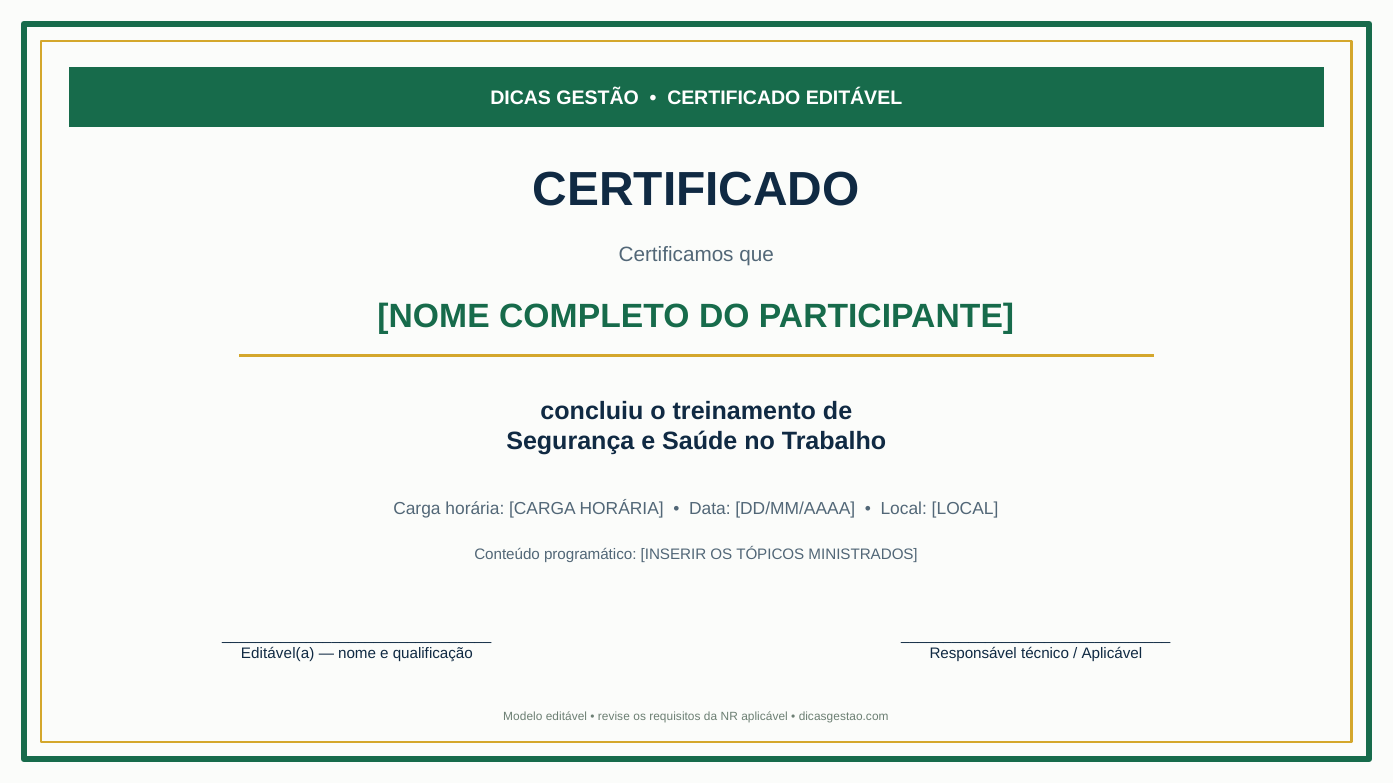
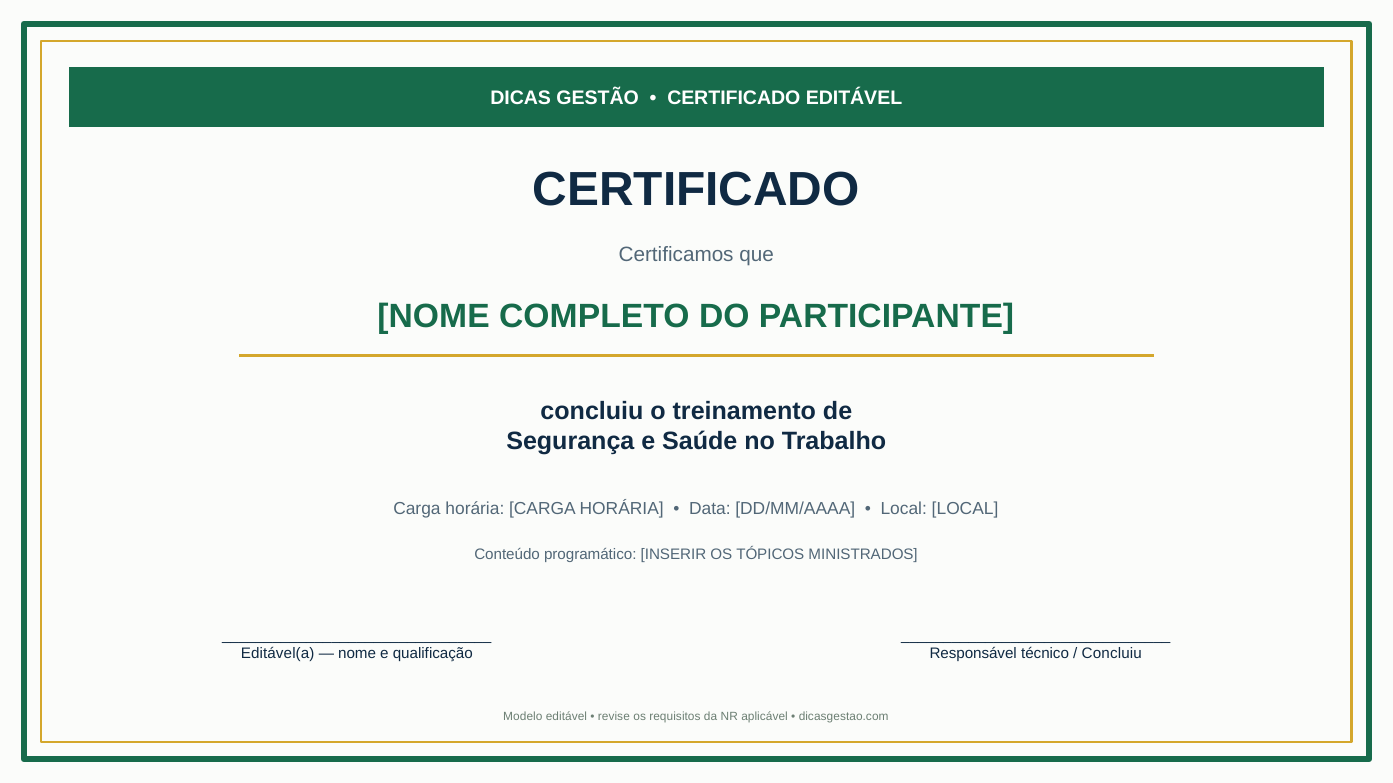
Aplicável: Aplicável -> Concluiu (1112, 654)
